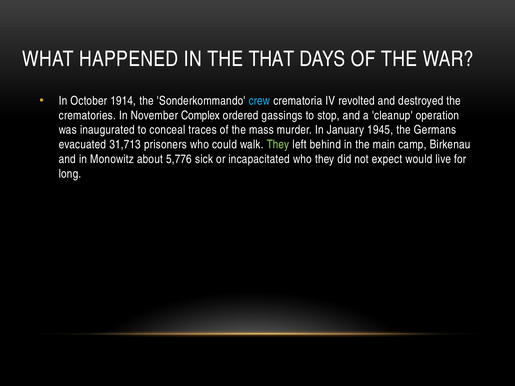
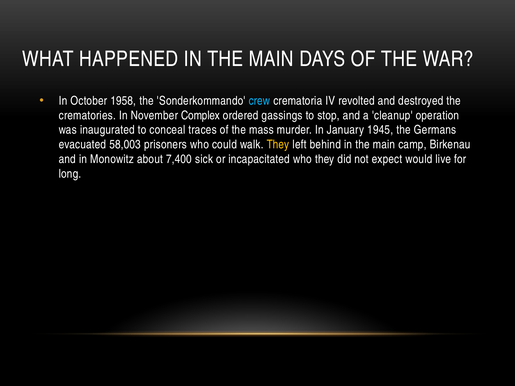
HAPPENED IN THE THAT: THAT -> MAIN (271, 59)
1914: 1914 -> 1958 (123, 101)
31,713: 31,713 -> 58,003 (125, 145)
They colour: light green -> yellow (278, 145)
5,776: 5,776 -> 7,400 (179, 159)
